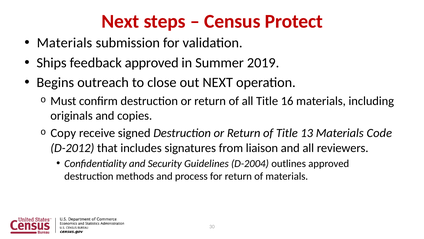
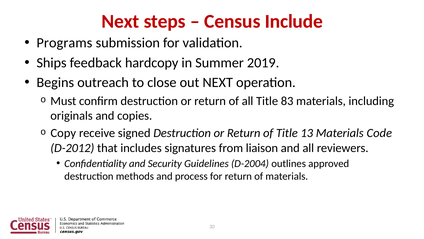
Protect: Protect -> Include (294, 21)
Materials: Materials -> Programs (64, 43)
feedback approved: approved -> hardcopy (152, 63)
16: 16 -> 83 (287, 101)
